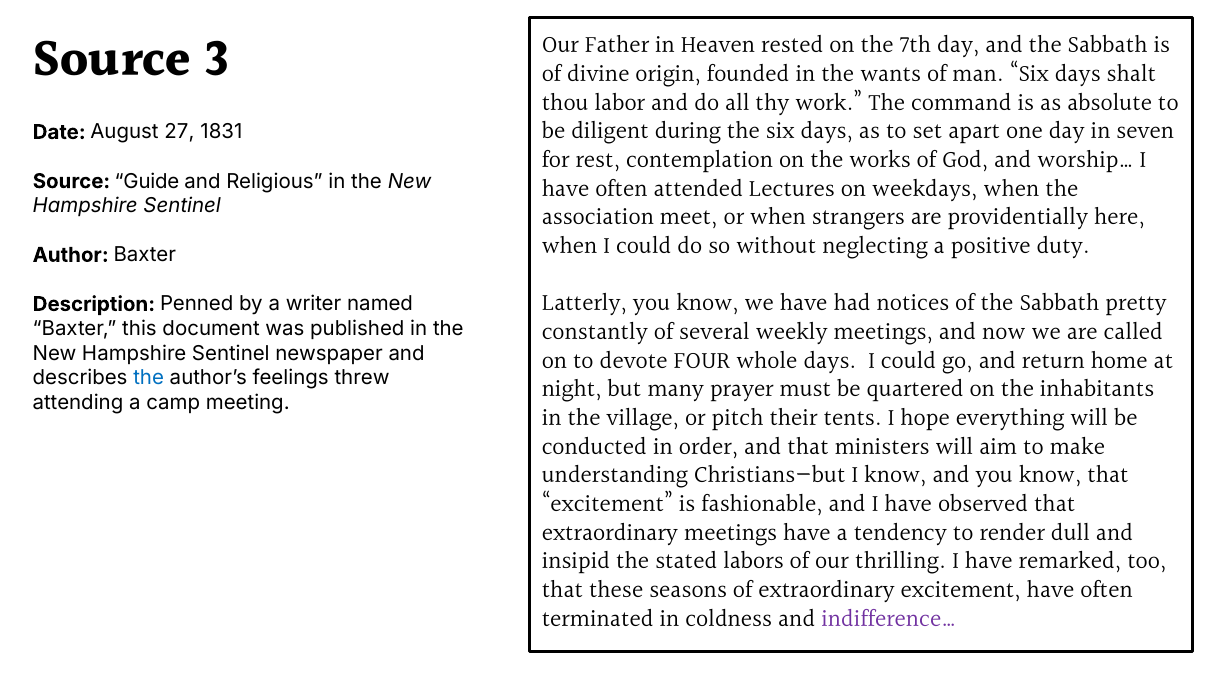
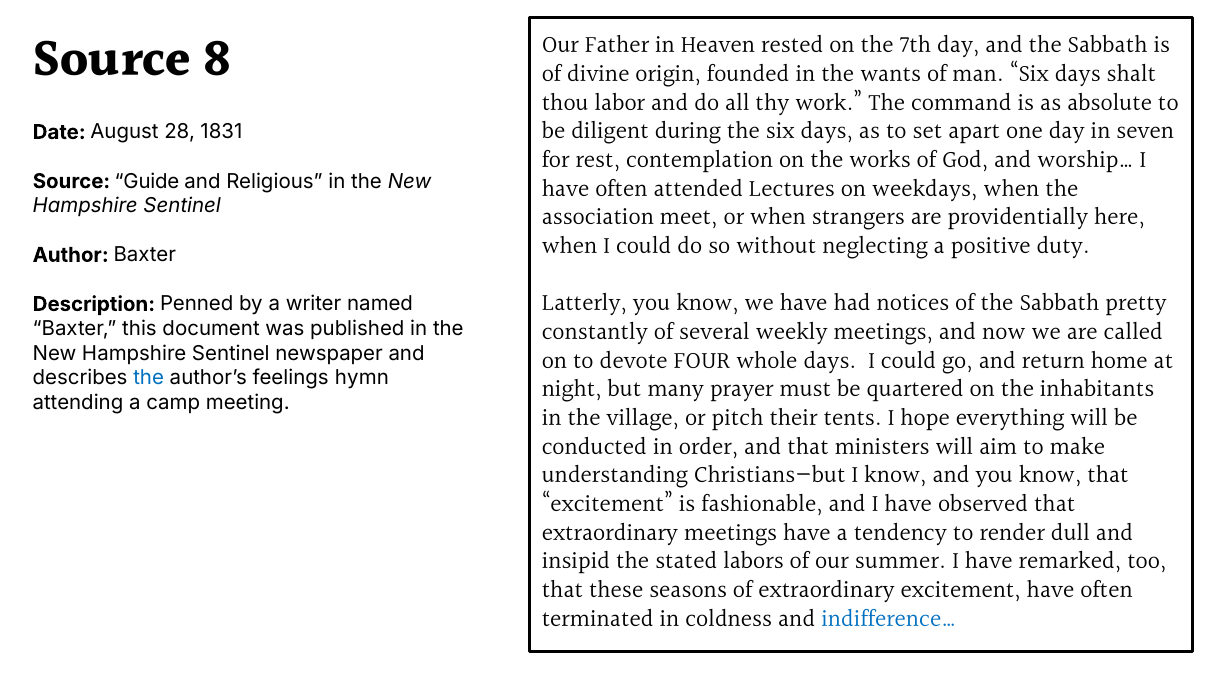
3: 3 -> 8 (217, 61)
27: 27 -> 28 (180, 132)
threw: threw -> hymn (362, 378)
thrilling: thrilling -> summer (901, 562)
indifference… colour: purple -> blue (889, 619)
